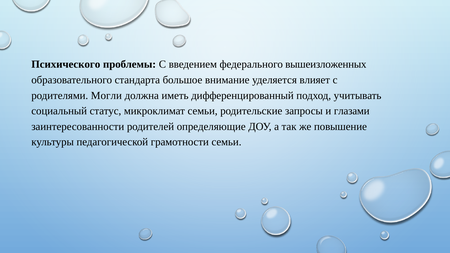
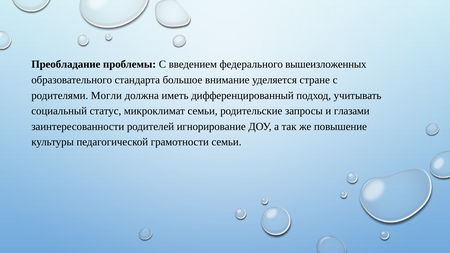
Психического: Психического -> Преобладание (66, 64)
влияет: влияет -> стране (315, 80)
определяющие: определяющие -> игнорирование (211, 127)
